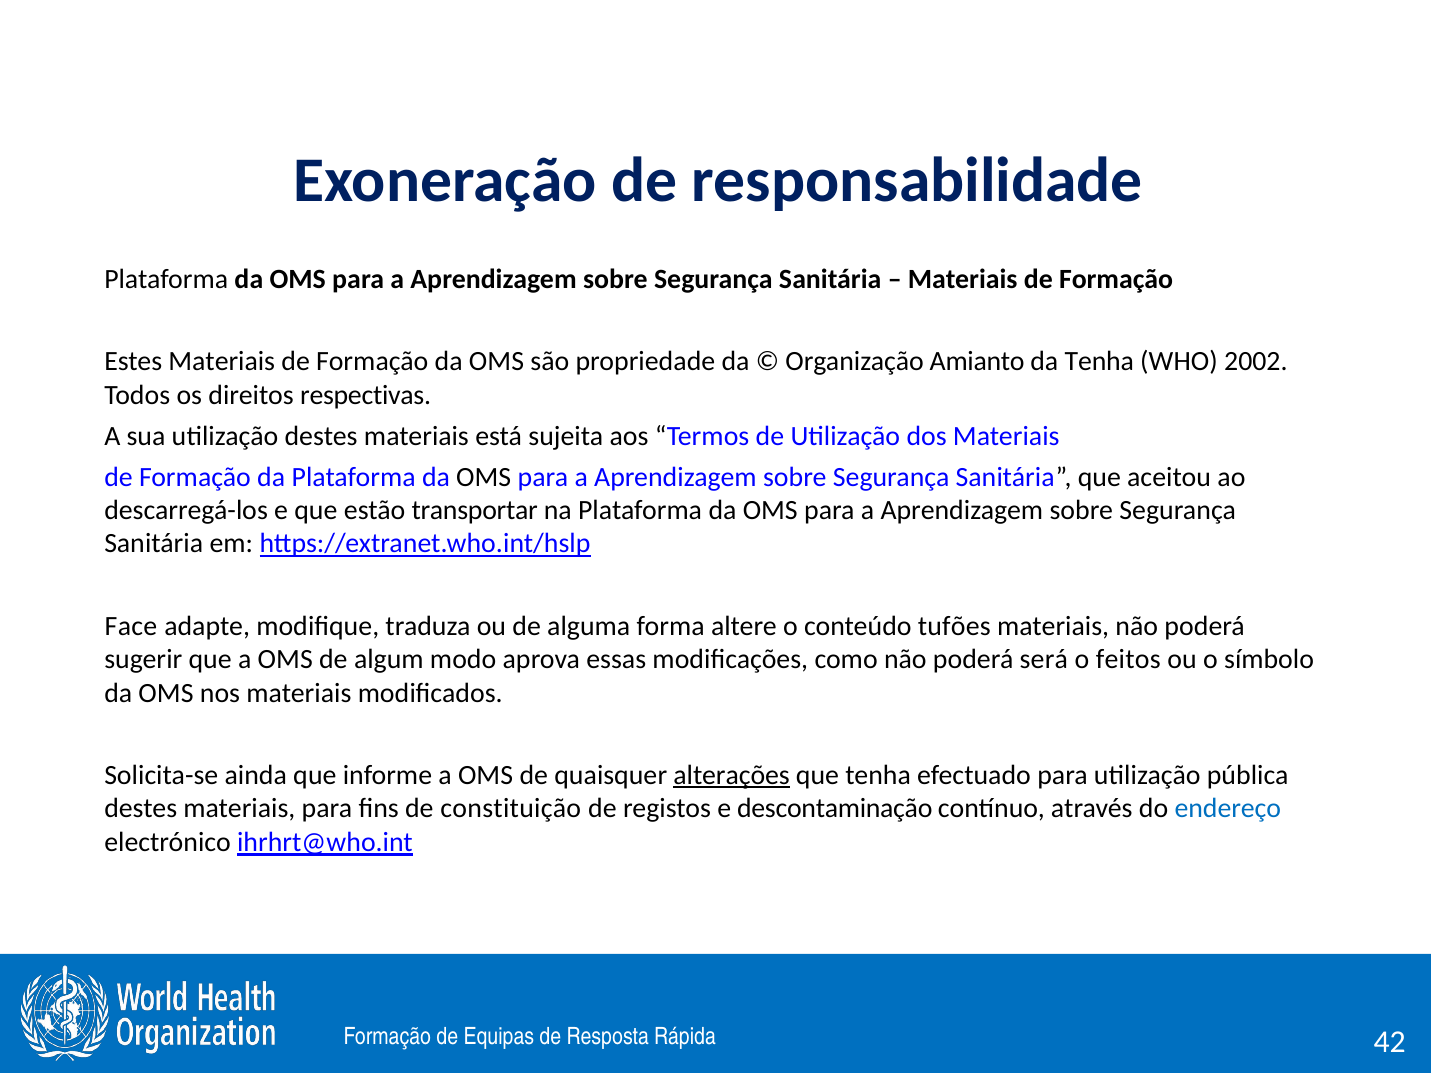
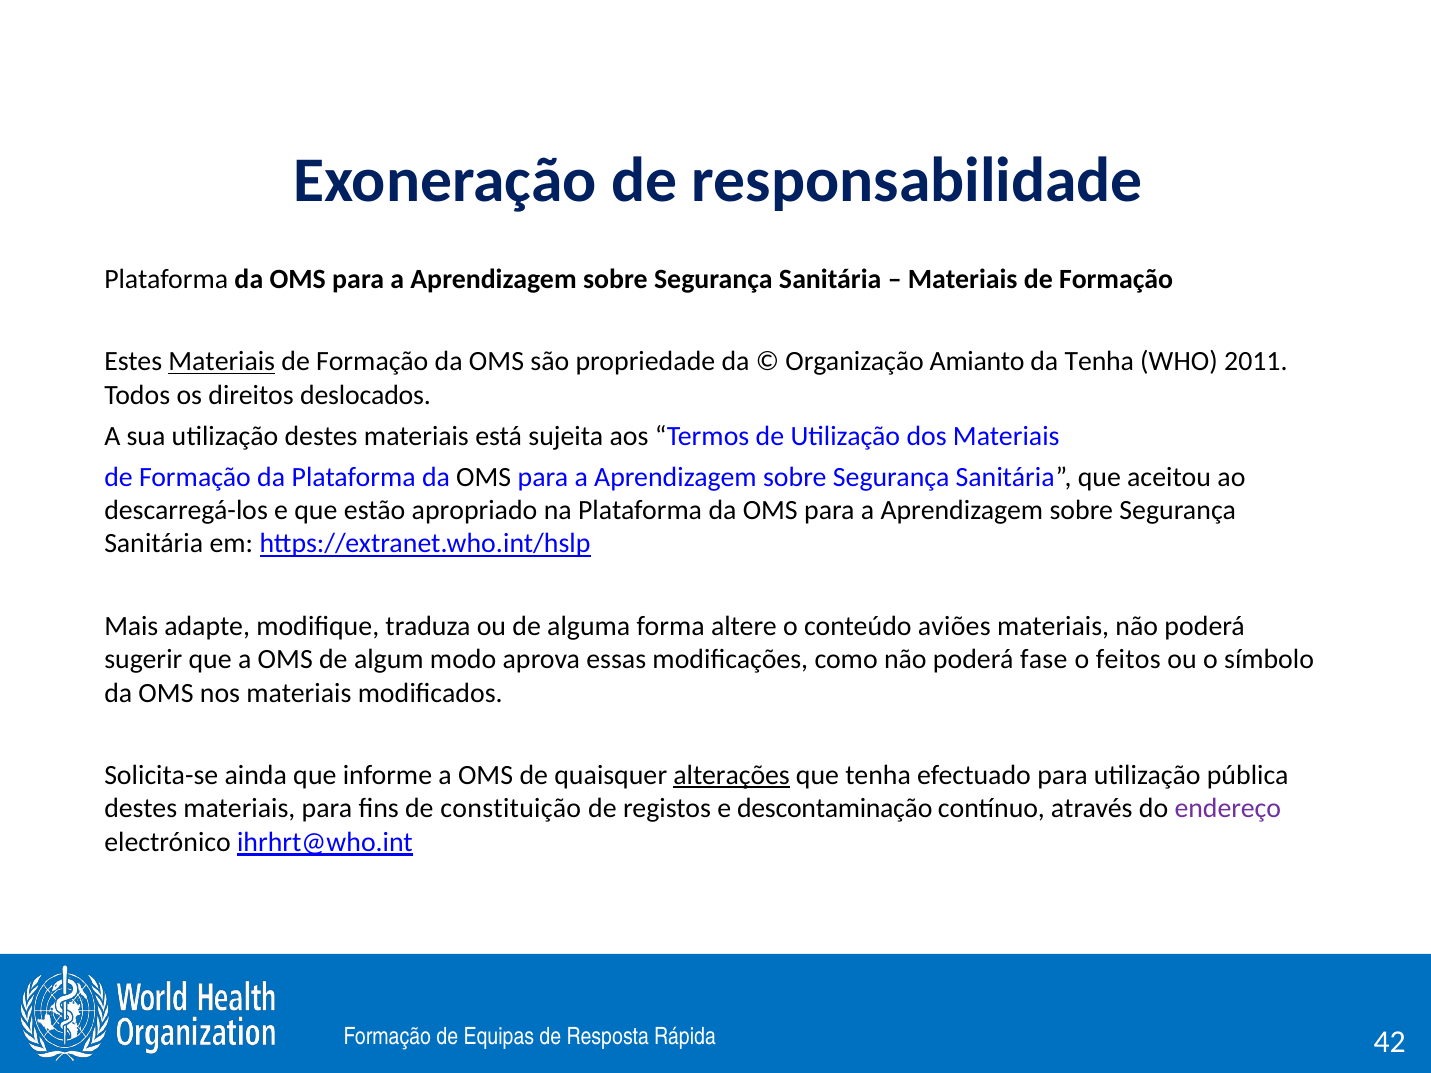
Materiais underline: none -> present (222, 362)
2002: 2002 -> 2011 (1256, 362)
respectivas: respectivas -> deslocados (366, 395)
transportar: transportar -> apropriado (475, 510)
Face: Face -> Mais (131, 626)
tufões: tufões -> aviões (954, 626)
será: será -> fase (1044, 660)
endereço colour: blue -> purple (1228, 809)
